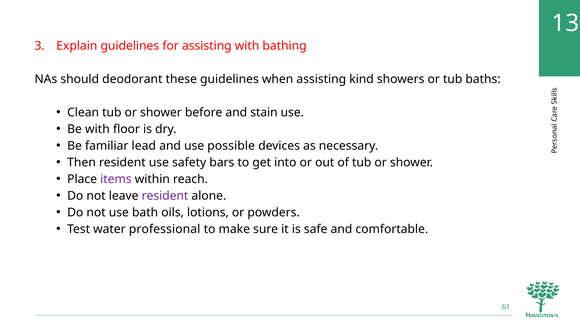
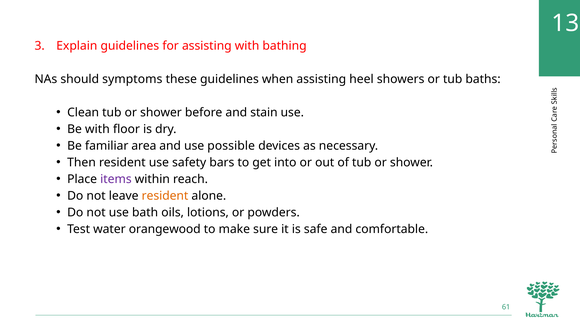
deodorant: deodorant -> symptoms (132, 79)
kind: kind -> heel (361, 79)
lead: lead -> area (144, 146)
resident colour: purple -> orange (165, 196)
professional: professional -> orangewood (165, 229)
